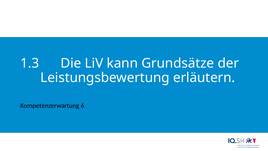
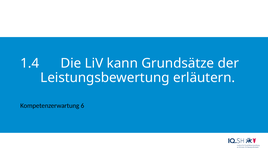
1.3: 1.3 -> 1.4 (30, 63)
